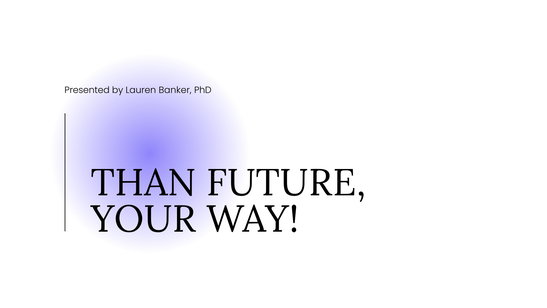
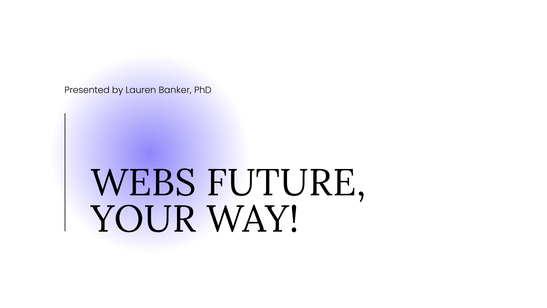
THAN: THAN -> WEBS (143, 183)
